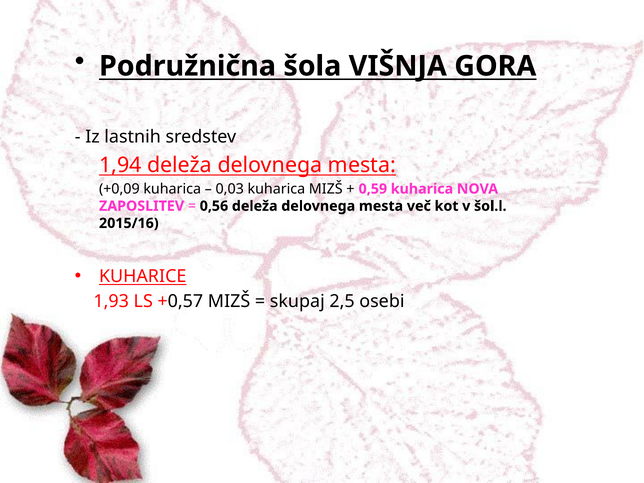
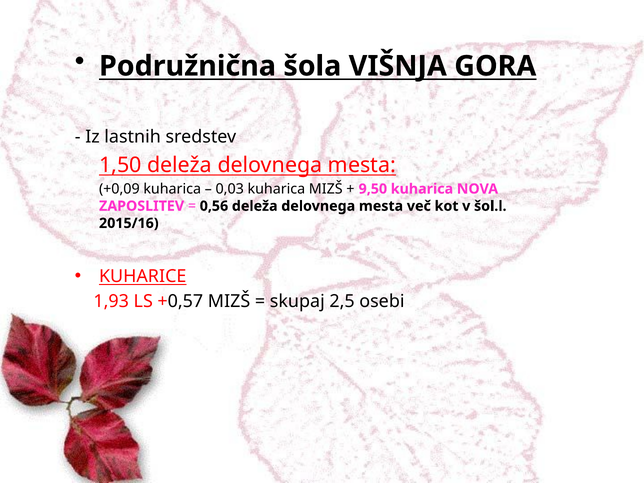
1,94: 1,94 -> 1,50 (120, 165)
0,59: 0,59 -> 9,50 (373, 189)
